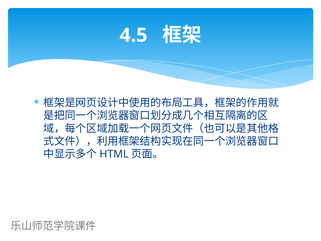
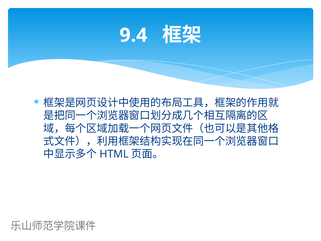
4.5: 4.5 -> 9.4 (133, 35)
